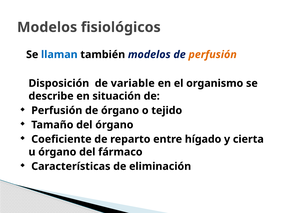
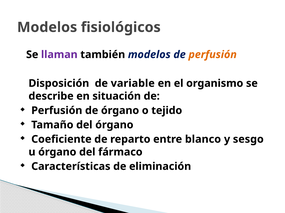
llaman colour: blue -> purple (59, 55)
hígado: hígado -> blanco (203, 140)
cierta: cierta -> sesgo (248, 140)
